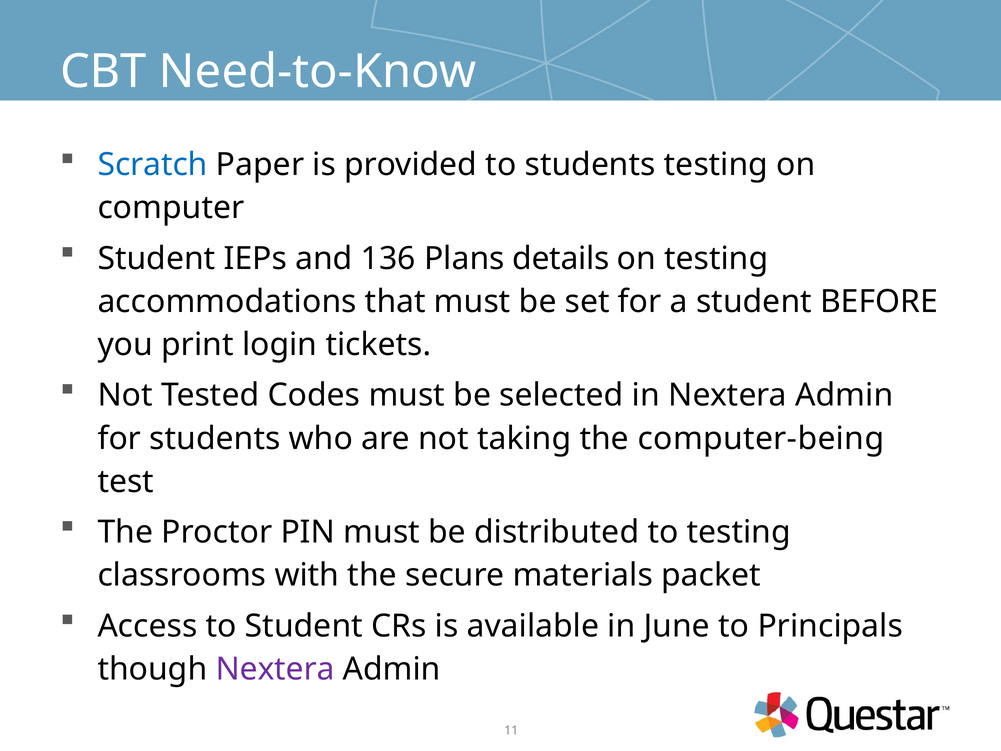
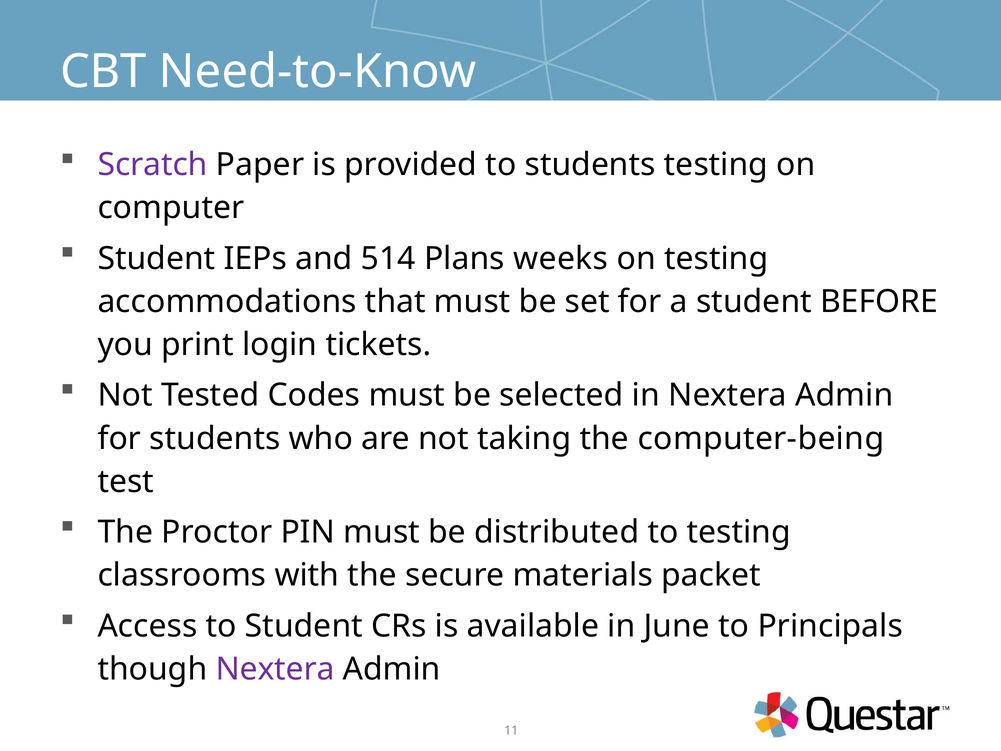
Scratch colour: blue -> purple (153, 165)
136: 136 -> 514 (388, 258)
details: details -> weeks (561, 258)
